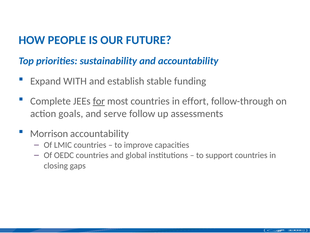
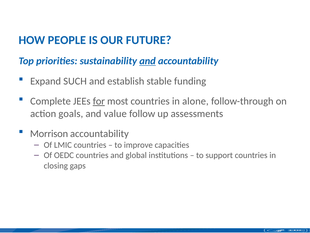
and underline: none -> present (148, 61)
WITH: WITH -> SUCH (75, 81)
effort: effort -> alone (195, 101)
serve: serve -> value (115, 113)
